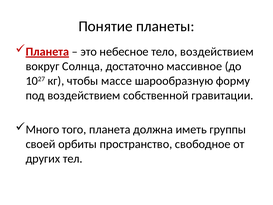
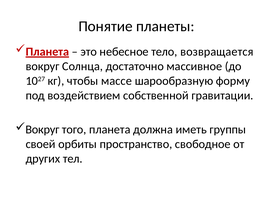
тело воздействием: воздействием -> возвращается (217, 52)
Много: Много -> Вокруг (42, 129)
